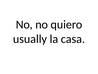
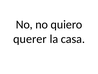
usually: usually -> querer (30, 39)
